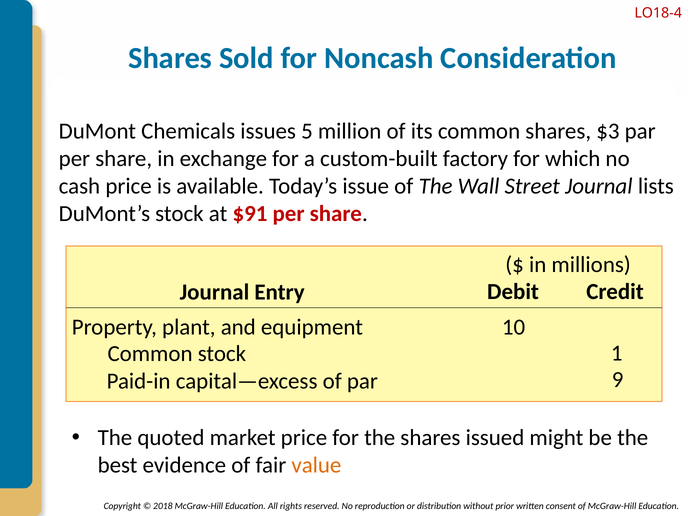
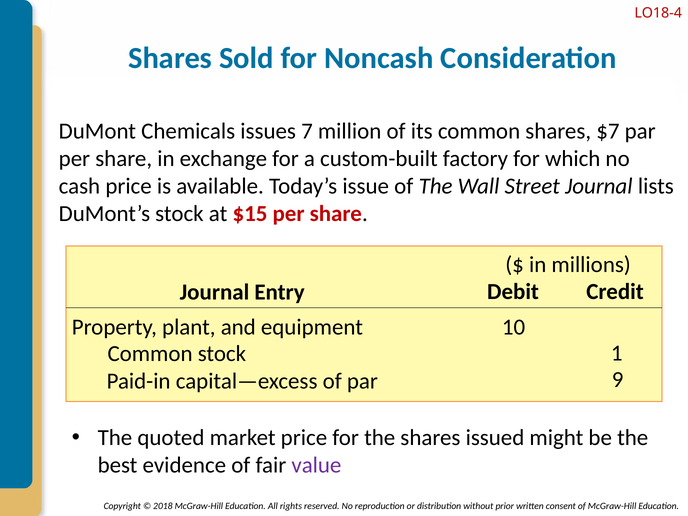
5: 5 -> 7 (307, 131)
$3: $3 -> $7 (608, 131)
$91: $91 -> $15 (250, 214)
value colour: orange -> purple (316, 465)
